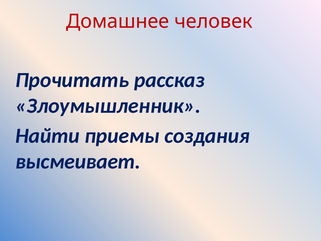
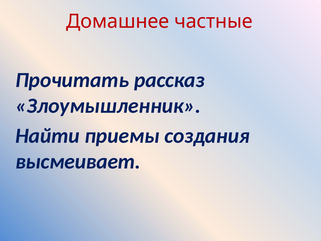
человек: человек -> частные (214, 21)
